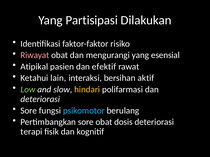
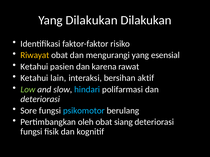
Yang Partisipasi: Partisipasi -> Dilakukan (92, 20)
Riwayat colour: pink -> yellow (35, 55)
Atipikal: Atipikal -> Ketahui (34, 67)
efektif: efektif -> karena (104, 67)
hindari colour: yellow -> light blue (87, 90)
Pertimbangkan sore: sore -> oleh (86, 122)
dosis: dosis -> siang (123, 122)
terapi: terapi -> fungsi (31, 132)
